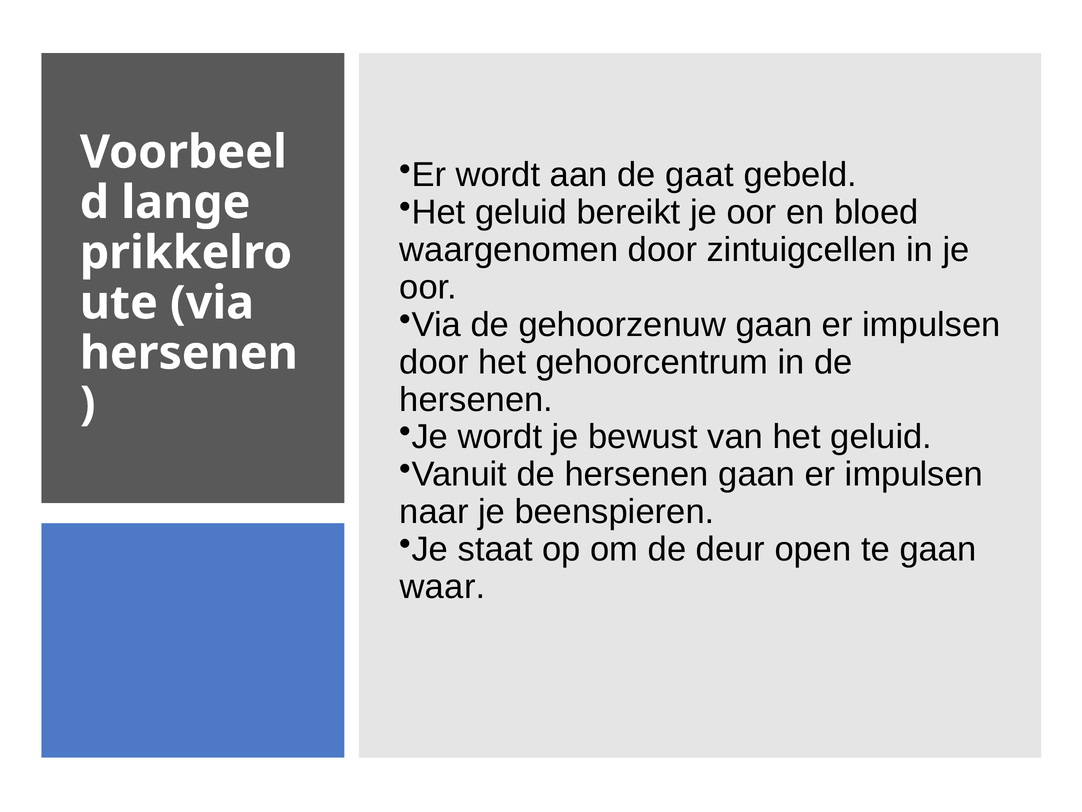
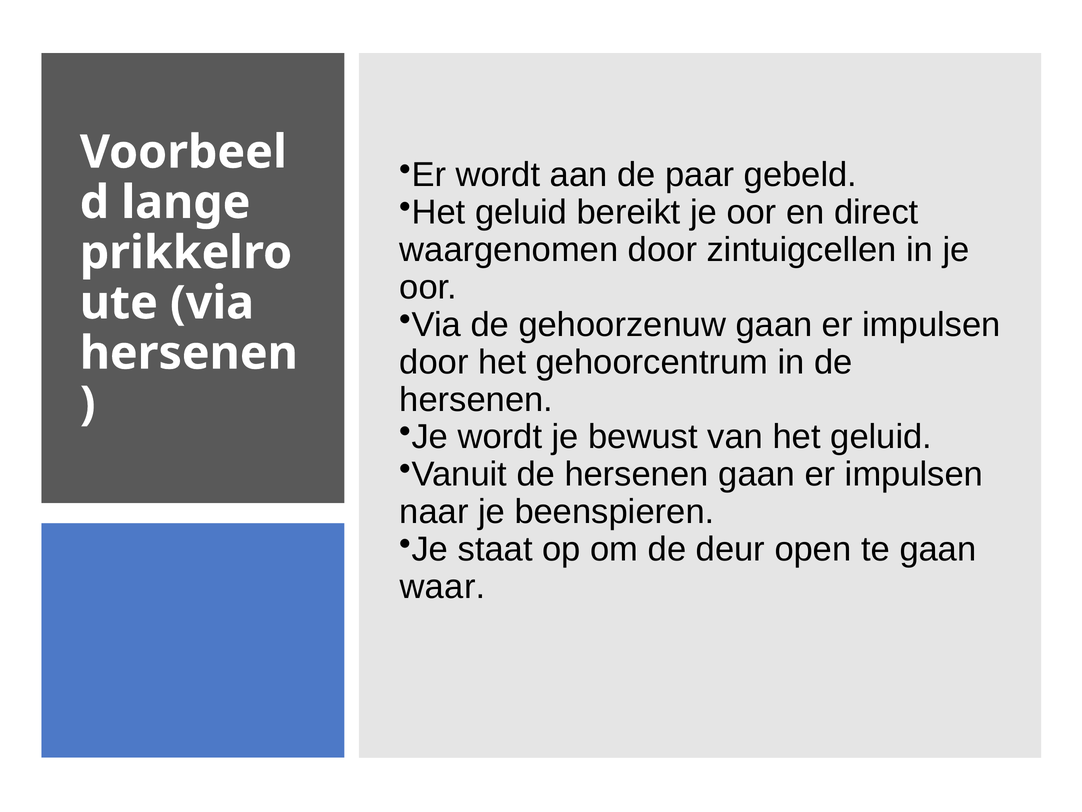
gaat: gaat -> paar (700, 175)
bloed: bloed -> direct (876, 212)
